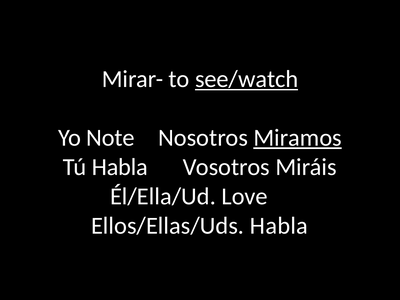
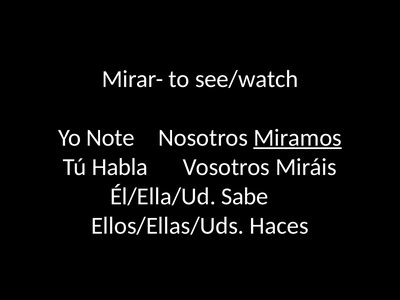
see/watch underline: present -> none (247, 79)
Love: Love -> Sabe (245, 196)
Ellos/Ellas/Uds Habla: Habla -> Haces (279, 226)
